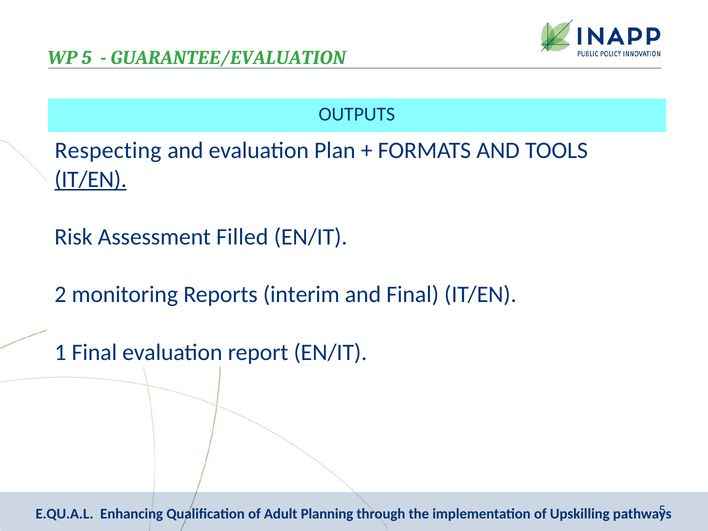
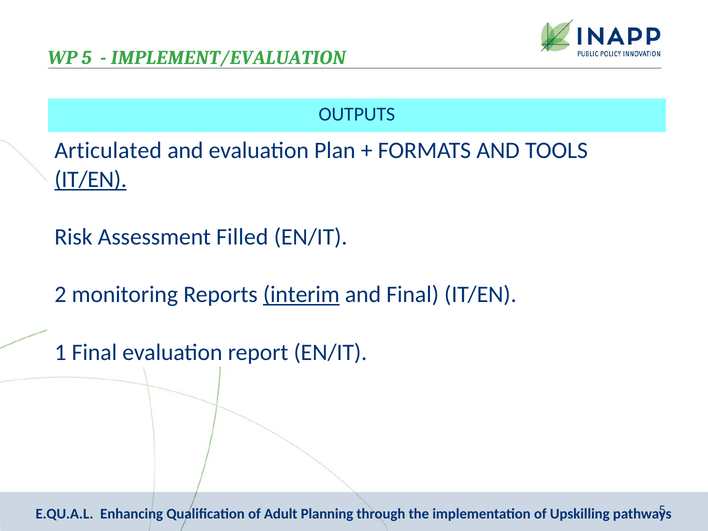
GUARANTEE/EVALUATION: GUARANTEE/EVALUATION -> IMPLEMENT/EVALUATION (228, 58)
Respecting: Respecting -> Articulated (108, 151)
interim underline: none -> present (301, 295)
